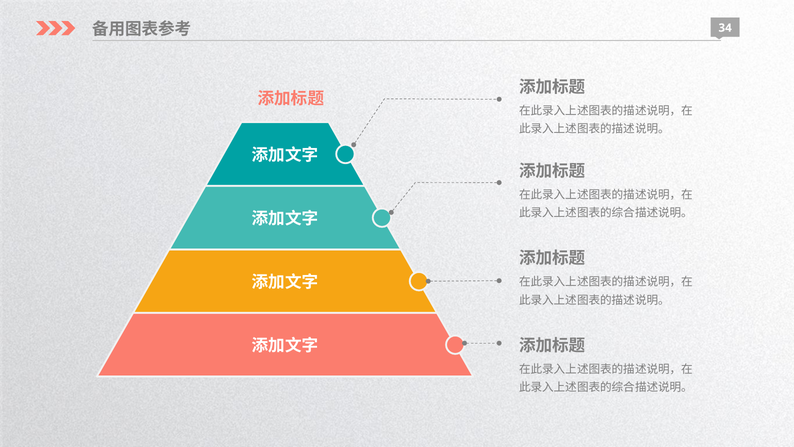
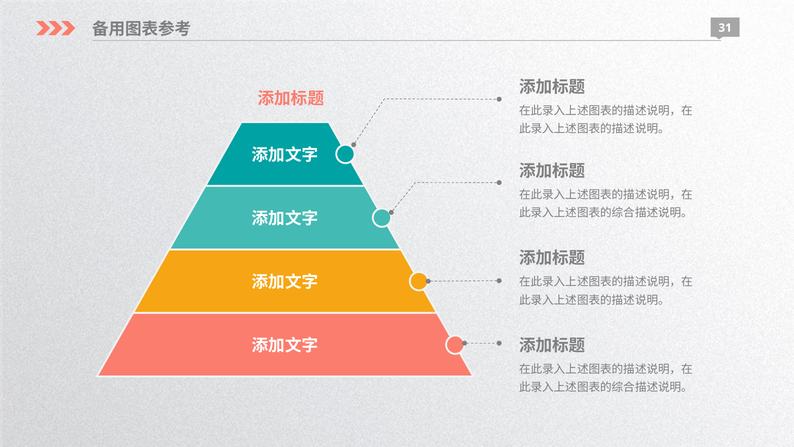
34: 34 -> 31 (725, 28)
